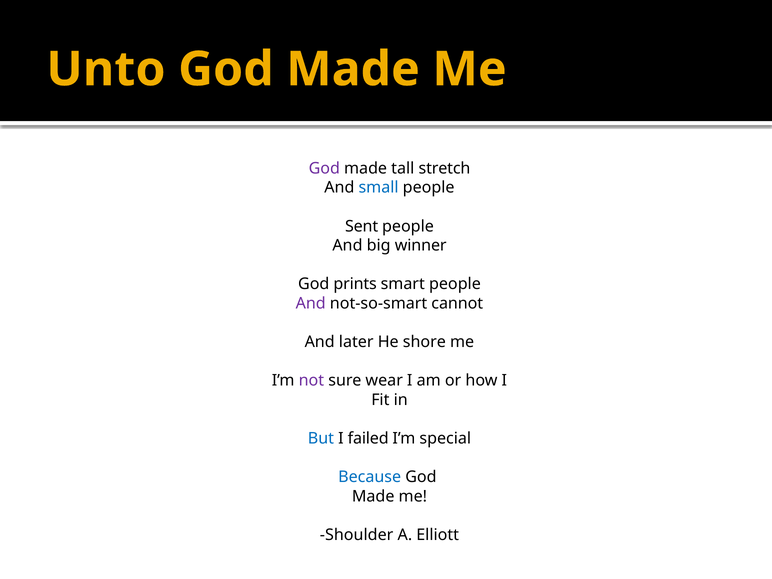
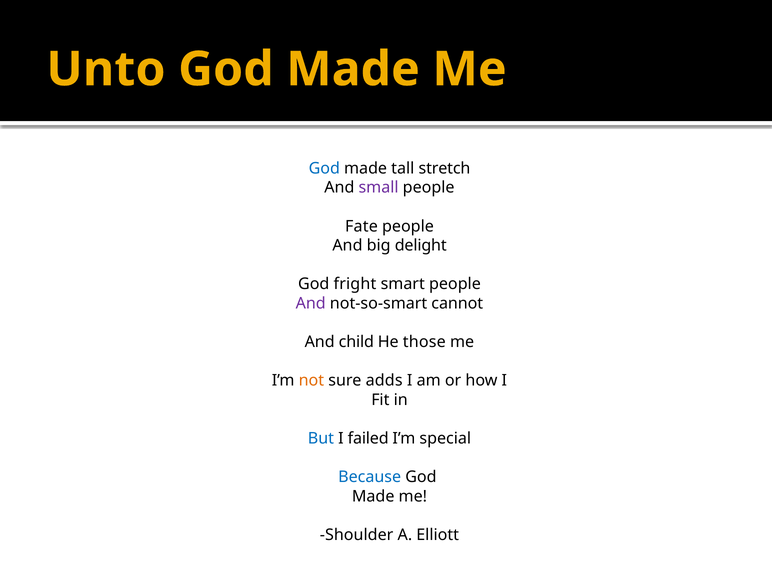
God colour: purple -> blue (324, 168)
small colour: blue -> purple (379, 188)
Sent: Sent -> Fate (361, 226)
winner: winner -> delight (421, 246)
prints: prints -> fright (355, 284)
later: later -> child (356, 342)
shore: shore -> those (424, 342)
not colour: purple -> orange (311, 381)
wear: wear -> adds (384, 381)
